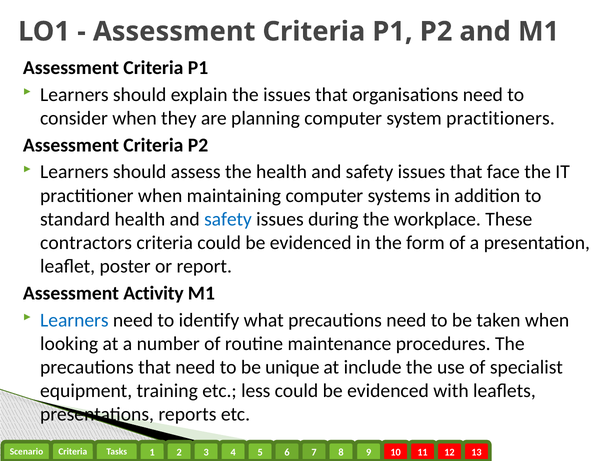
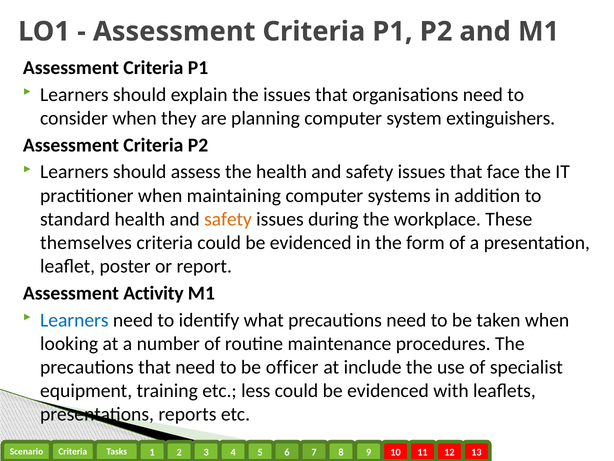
practitioners: practitioners -> extinguishers (501, 118)
safety colour: blue -> orange (228, 219)
contractors: contractors -> themselves (86, 242)
unique: unique -> officer (292, 367)
